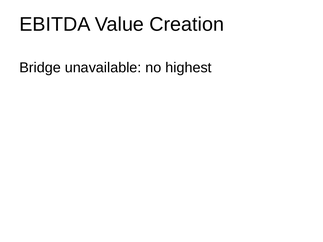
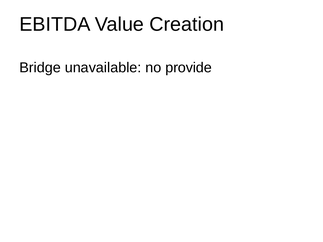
highest: highest -> provide (189, 68)
